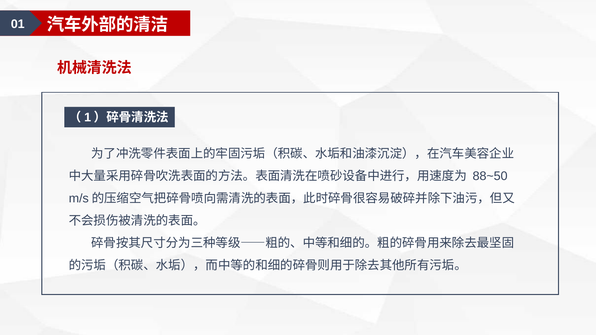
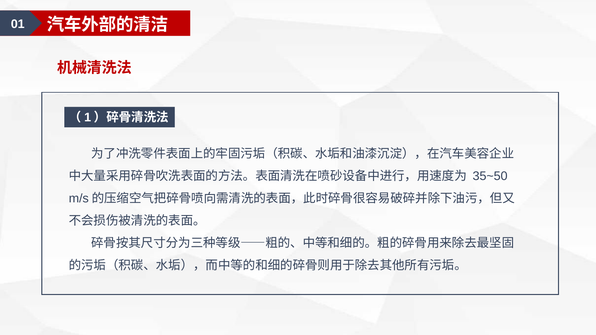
88~50: 88~50 -> 35~50 (490, 176)
